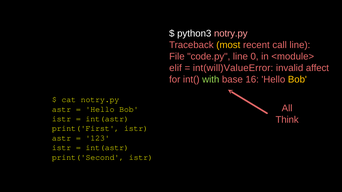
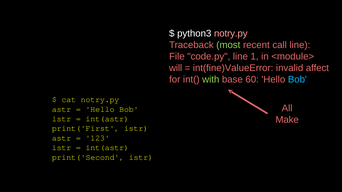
most colour: yellow -> light green (228, 45)
0: 0 -> 1 (255, 57)
elif: elif -> will (176, 68)
int(will)ValueError: int(will)ValueError -> int(fine)ValueError (233, 68)
16: 16 -> 60 (252, 80)
Bob colour: yellow -> light blue (297, 80)
Think: Think -> Make (287, 120)
